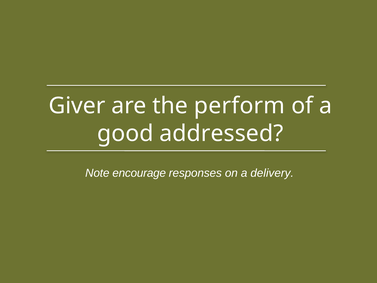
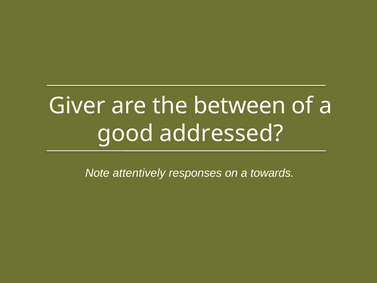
perform: perform -> between (240, 106)
encourage: encourage -> attentively (139, 173)
delivery: delivery -> towards (272, 173)
